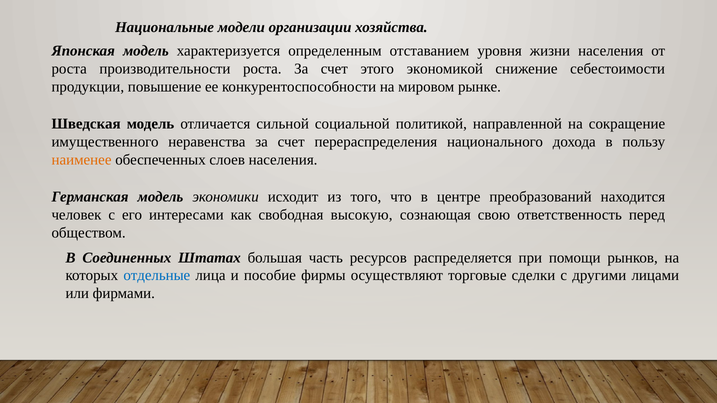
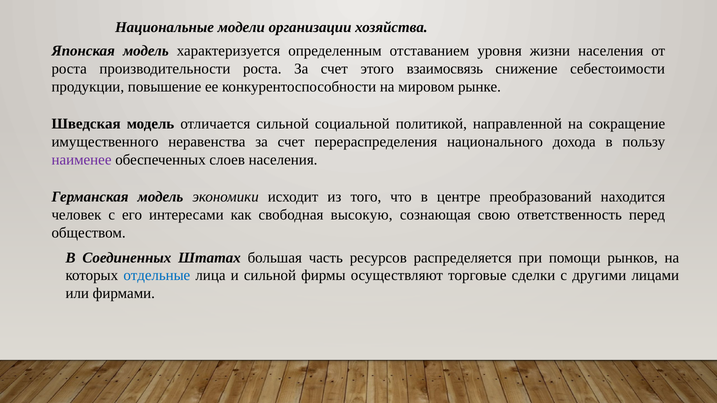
экономикой: экономикой -> взаимосвязь (445, 69)
наименее colour: orange -> purple (82, 160)
и пособие: пособие -> сильной (270, 276)
